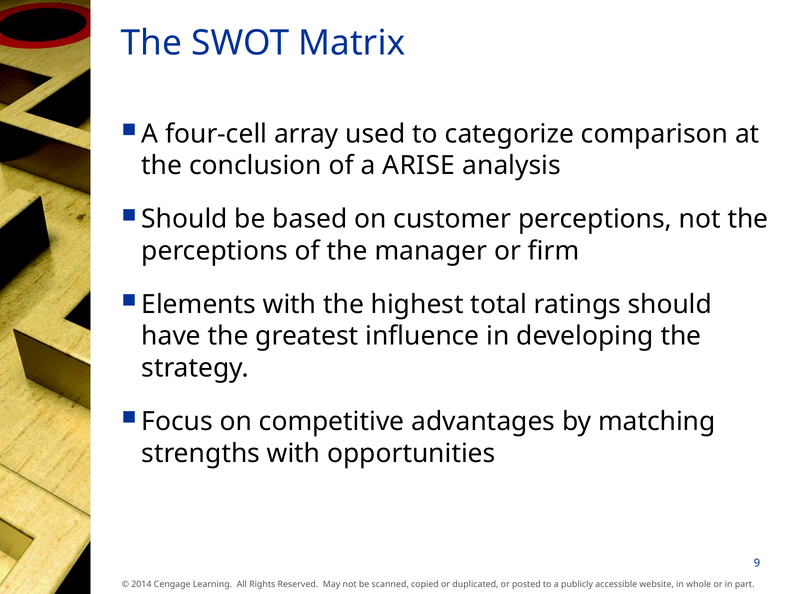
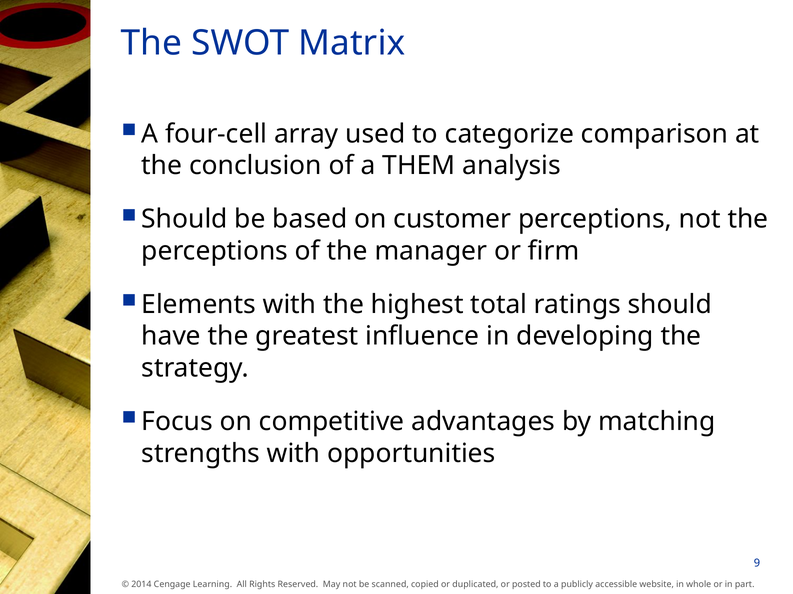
ARISE: ARISE -> THEM (419, 166)
